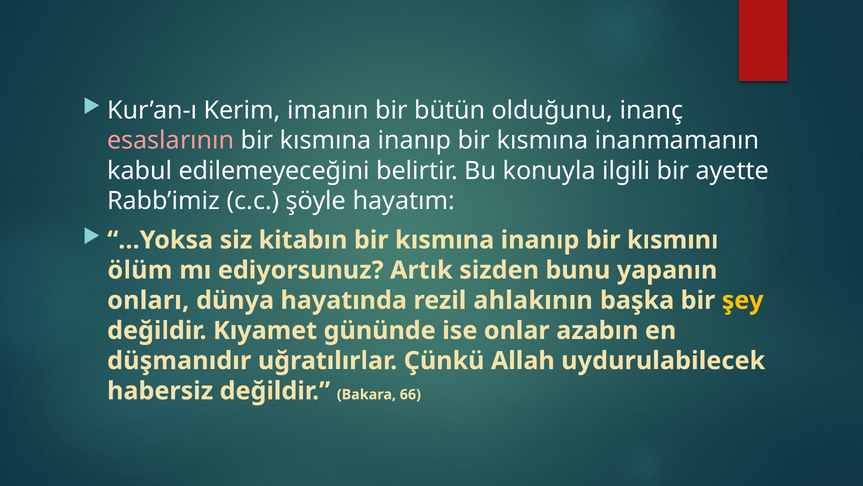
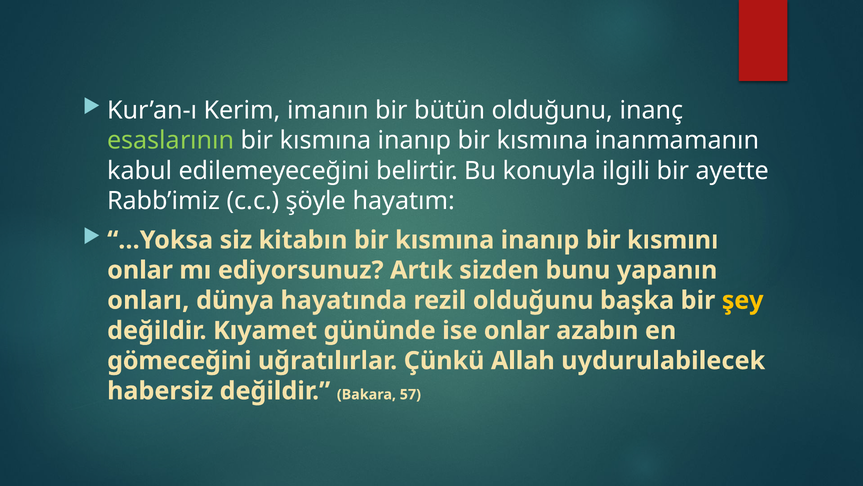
esaslarının colour: pink -> light green (171, 140)
ölüm: ölüm -> onlar (140, 270)
rezil ahlakının: ahlakının -> olduğunu (533, 300)
düşmanıdır: düşmanıdır -> gömeceğini (179, 360)
66: 66 -> 57 (410, 394)
